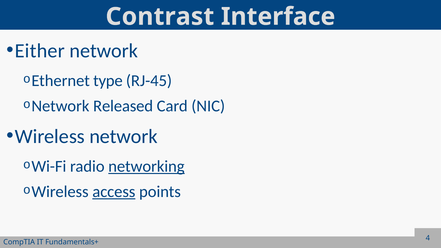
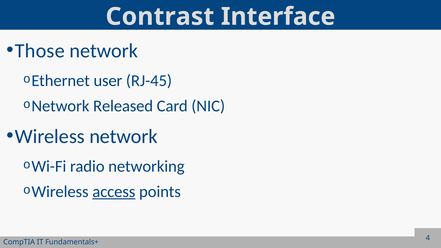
Either: Either -> Those (40, 51)
type: type -> user (108, 81)
networking underline: present -> none (146, 166)
